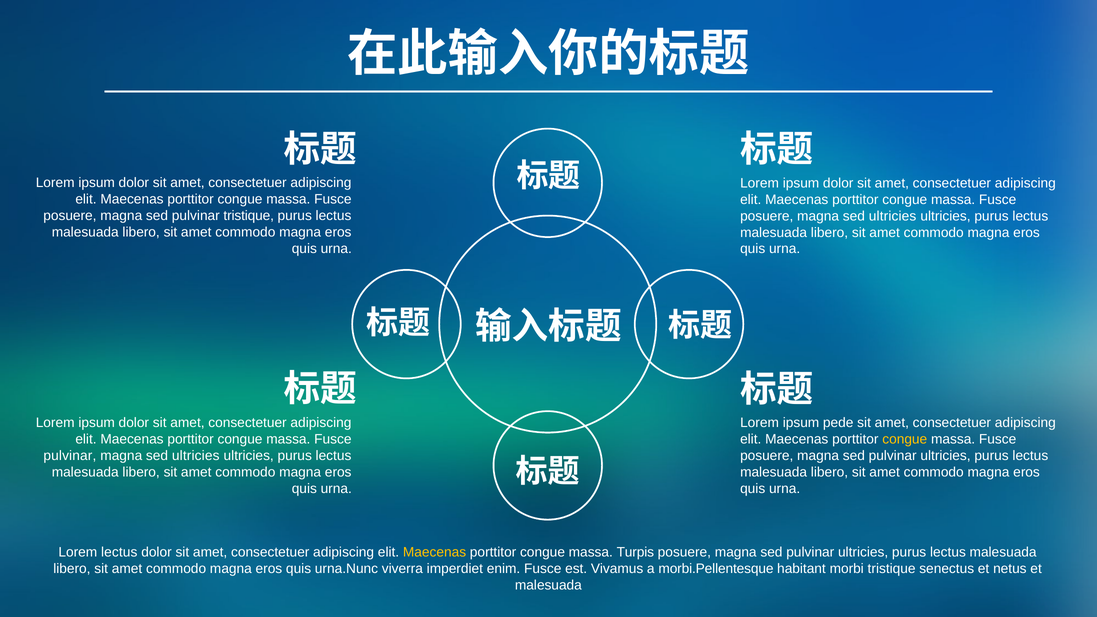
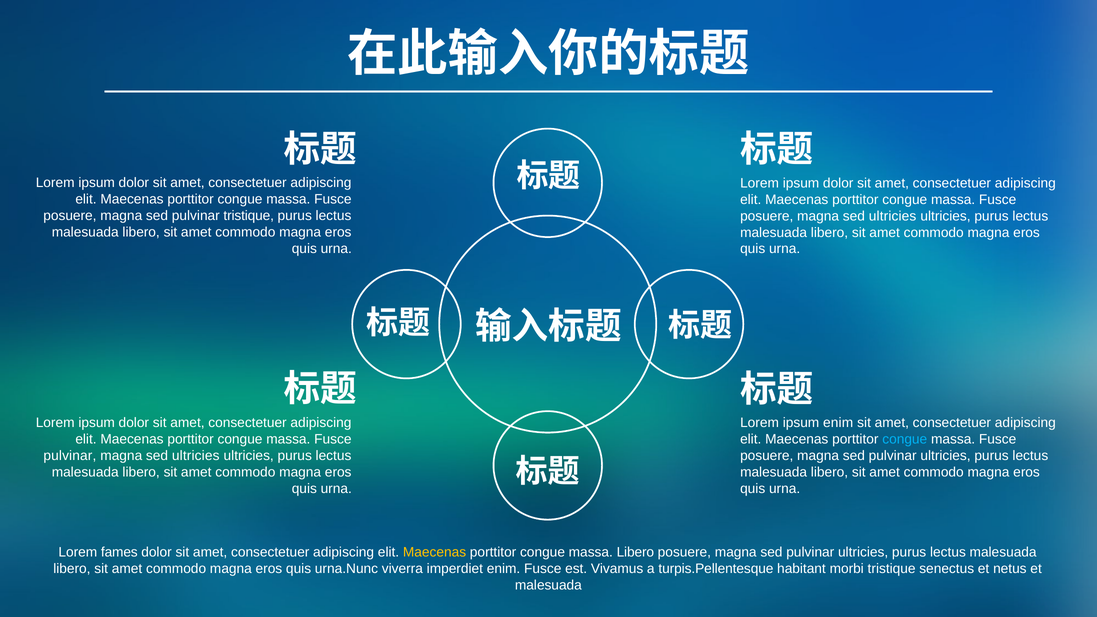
ipsum pede: pede -> enim (838, 423)
congue colour: yellow -> light blue (905, 439)
Lorem lectus: lectus -> fames (119, 552)
massa Turpis: Turpis -> Libero (635, 552)
morbi.Pellentesque: morbi.Pellentesque -> turpis.Pellentesque (716, 569)
